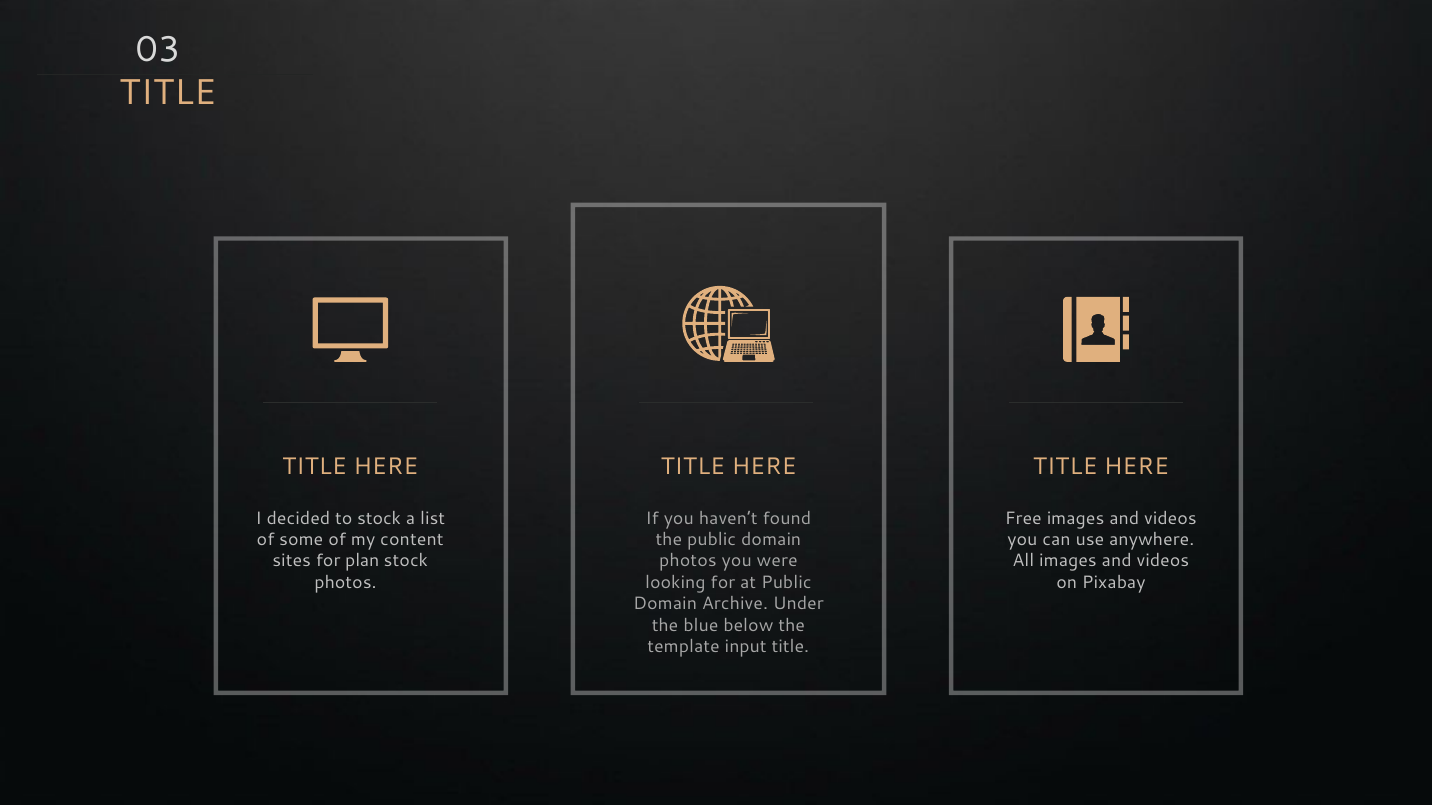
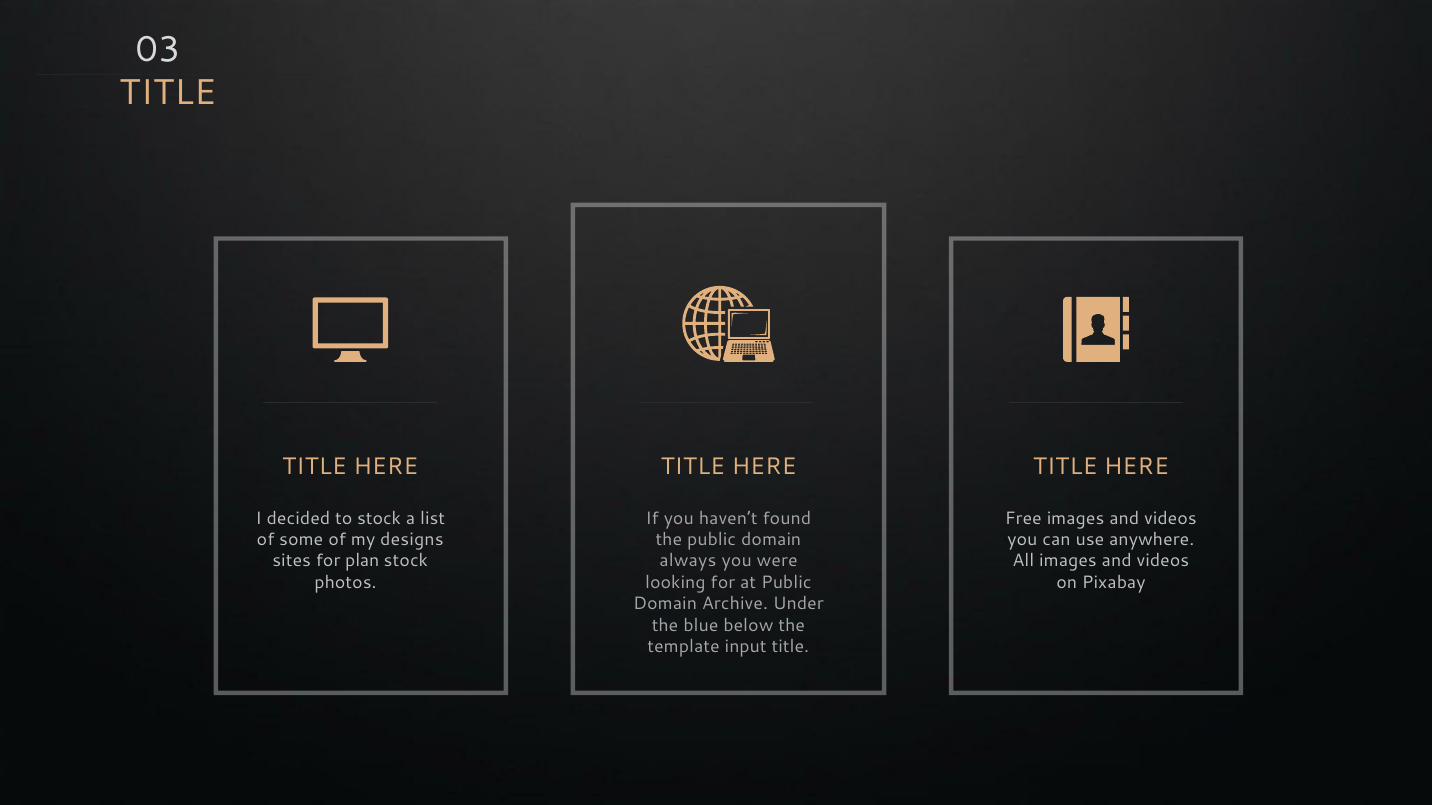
content: content -> designs (412, 540)
photos: photos -> always (688, 561)
